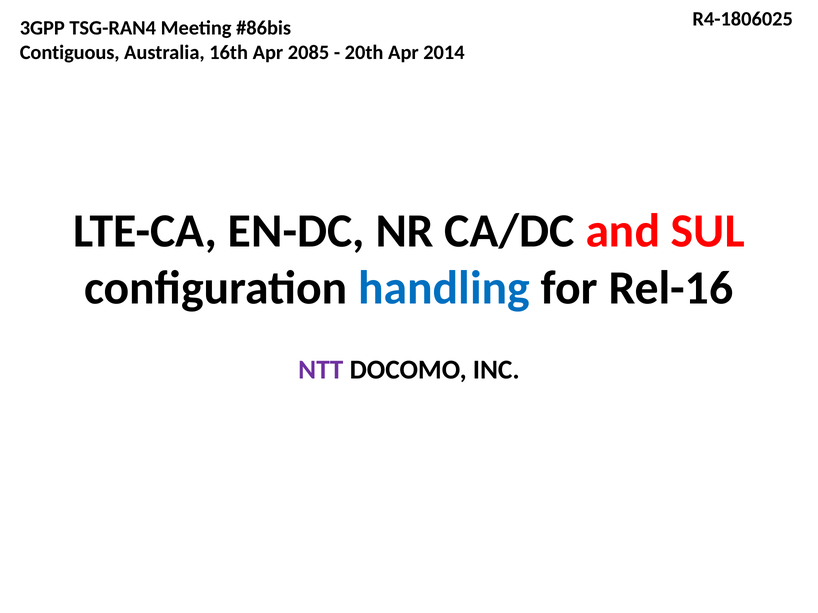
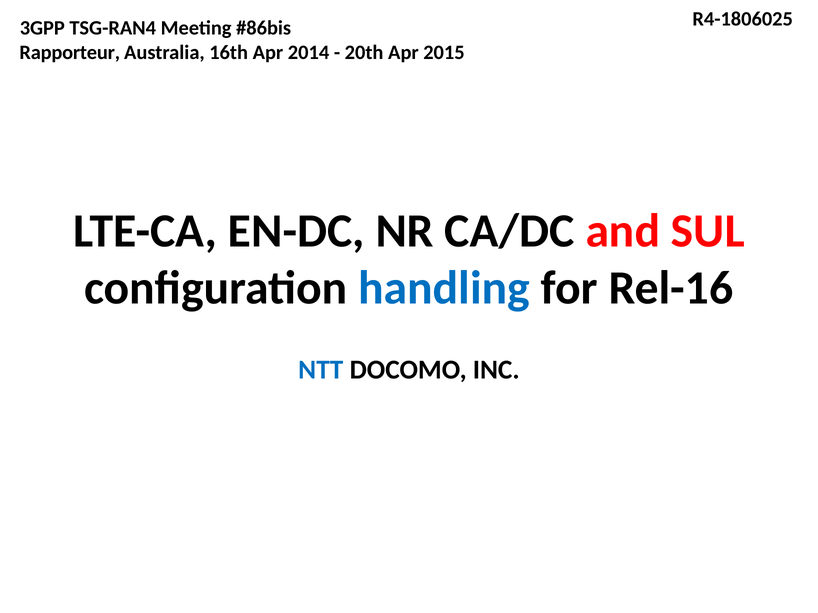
Contiguous: Contiguous -> Rapporteur (70, 53)
2085: 2085 -> 2014 (309, 53)
2014: 2014 -> 2015 (444, 53)
NTT colour: purple -> blue (321, 370)
